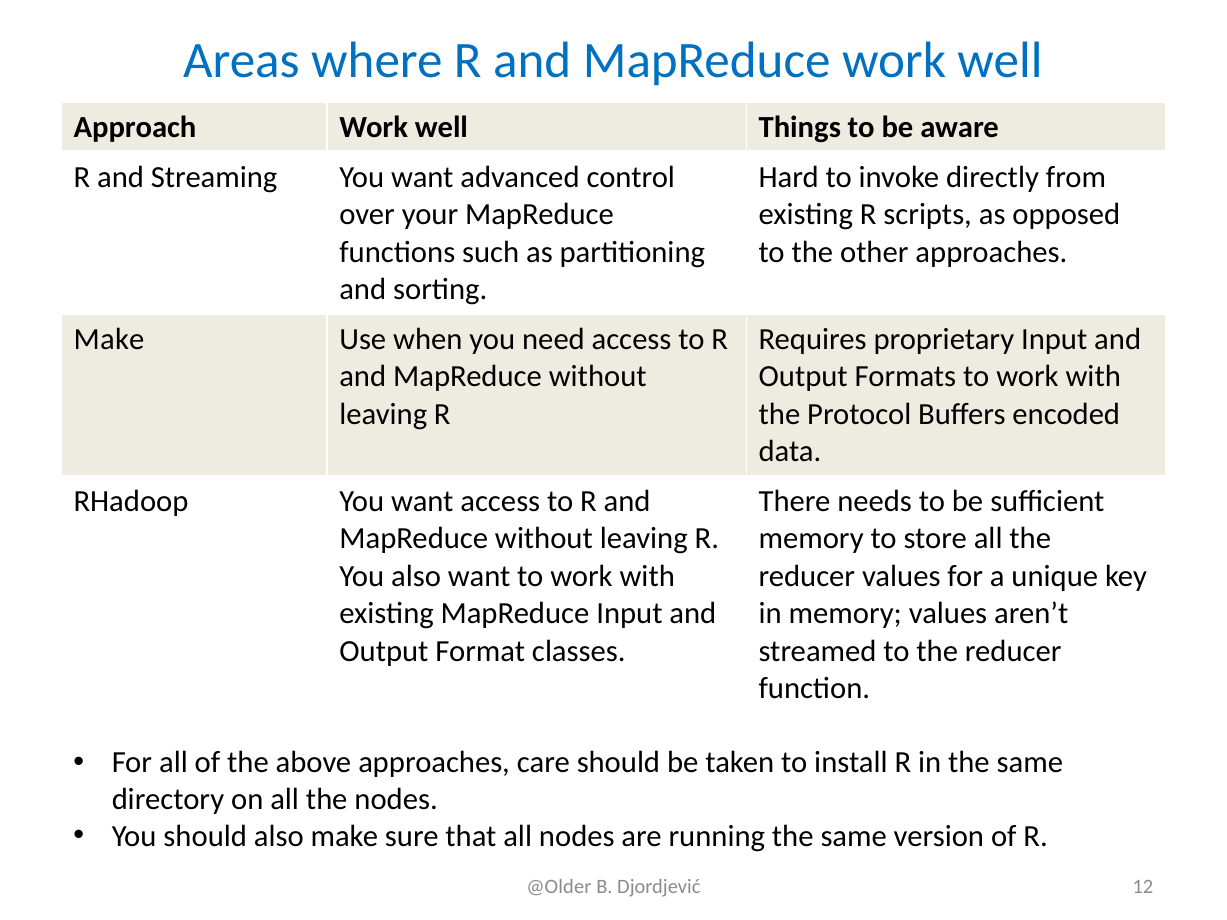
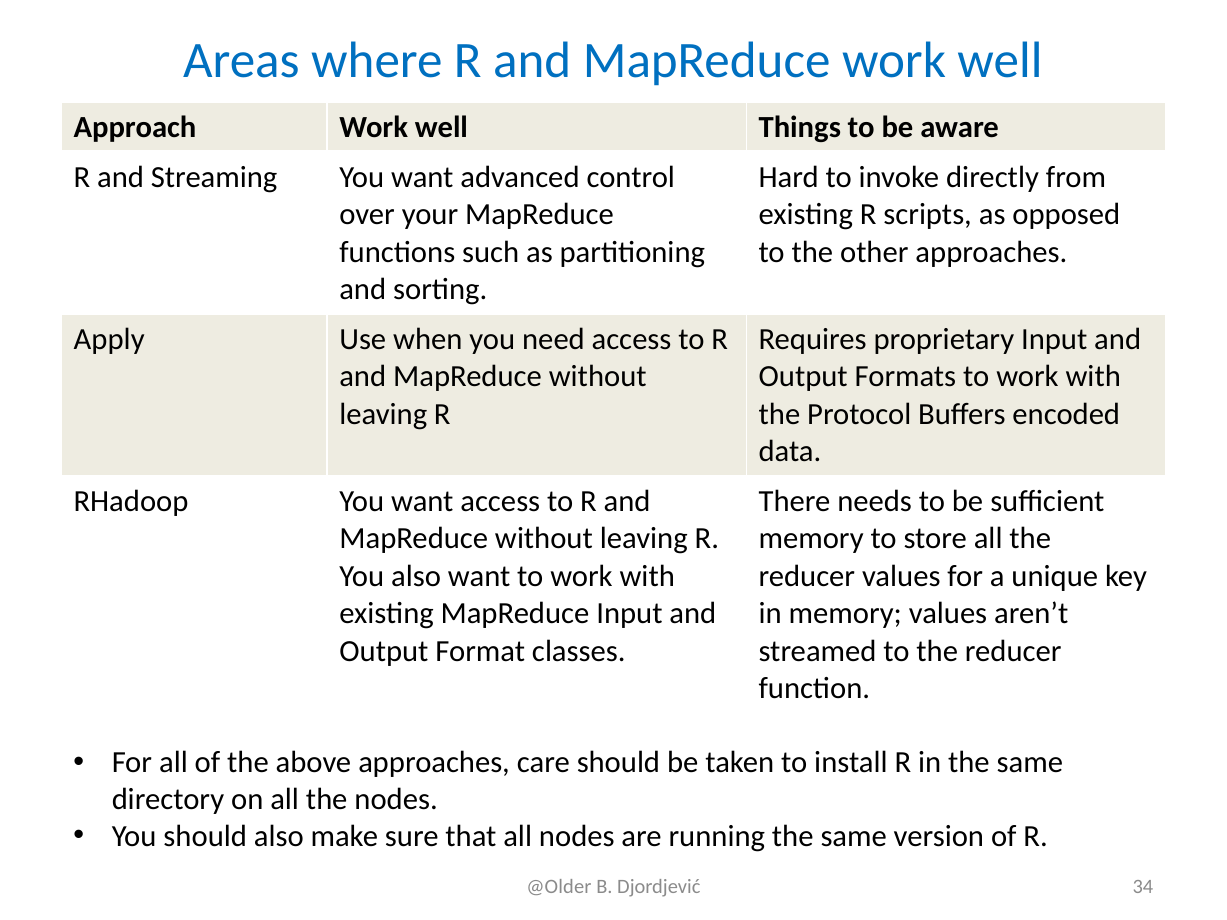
Make: Make -> Apply (109, 339)
12: 12 -> 34 (1143, 887)
